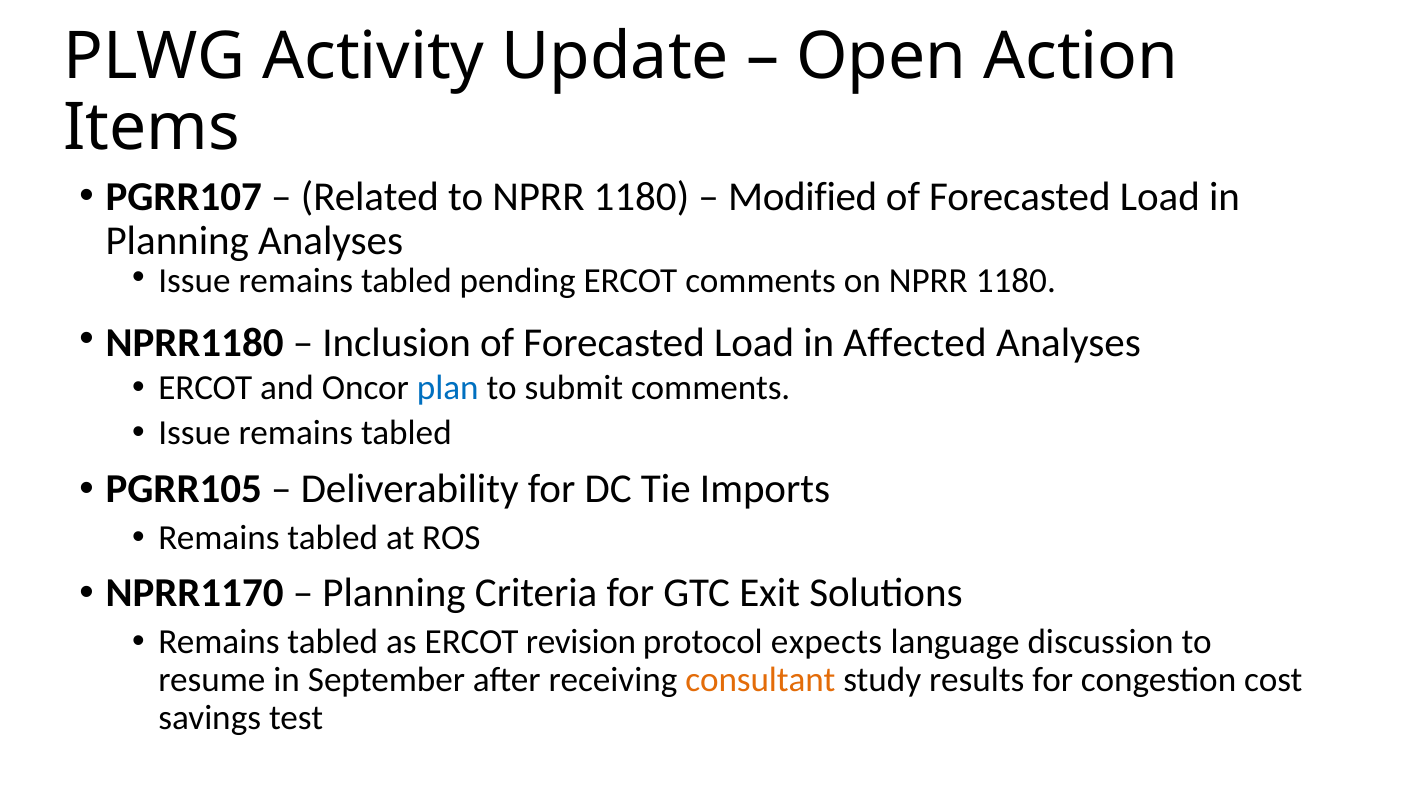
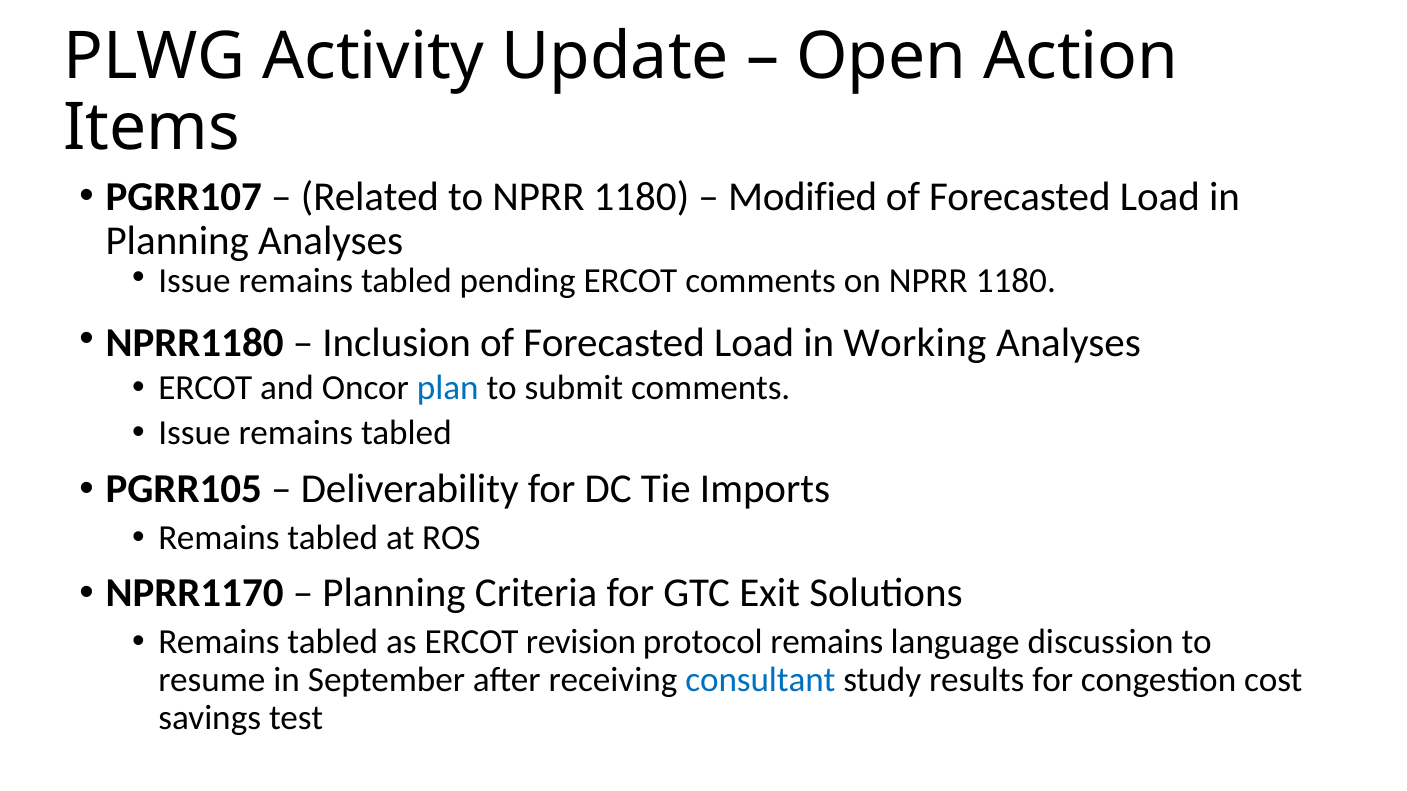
Affected: Affected -> Working (915, 343)
protocol expects: expects -> remains (827, 642)
consultant colour: orange -> blue (760, 680)
